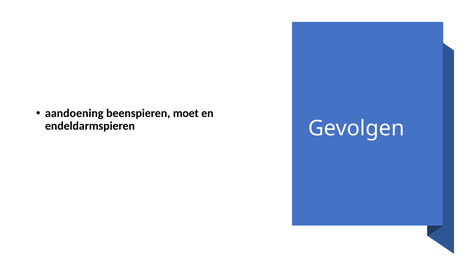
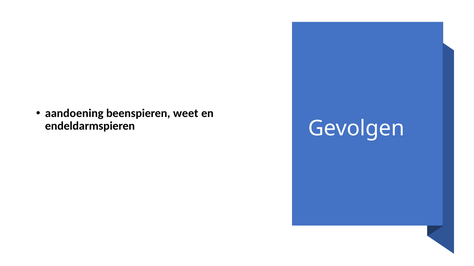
moet: moet -> weet (186, 114)
